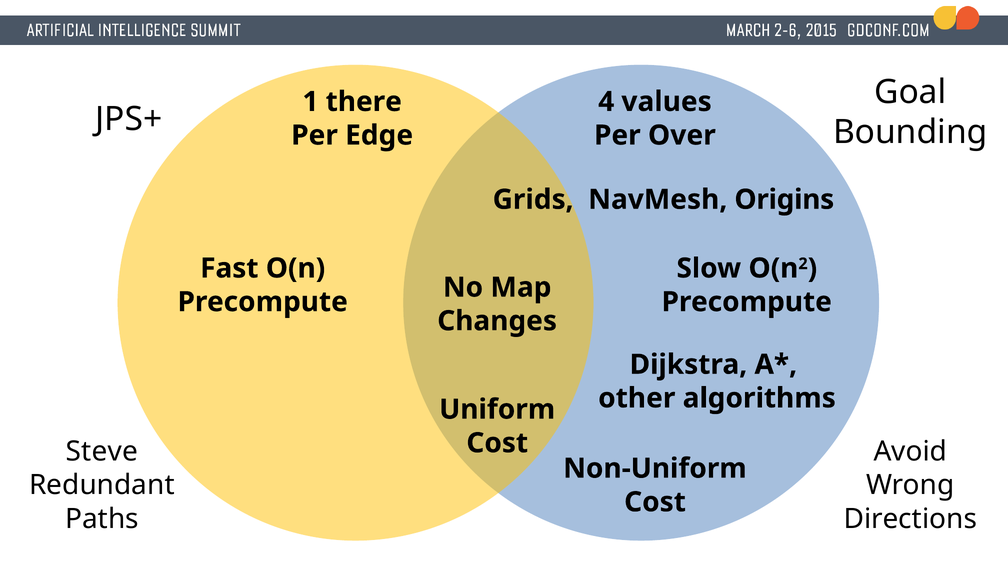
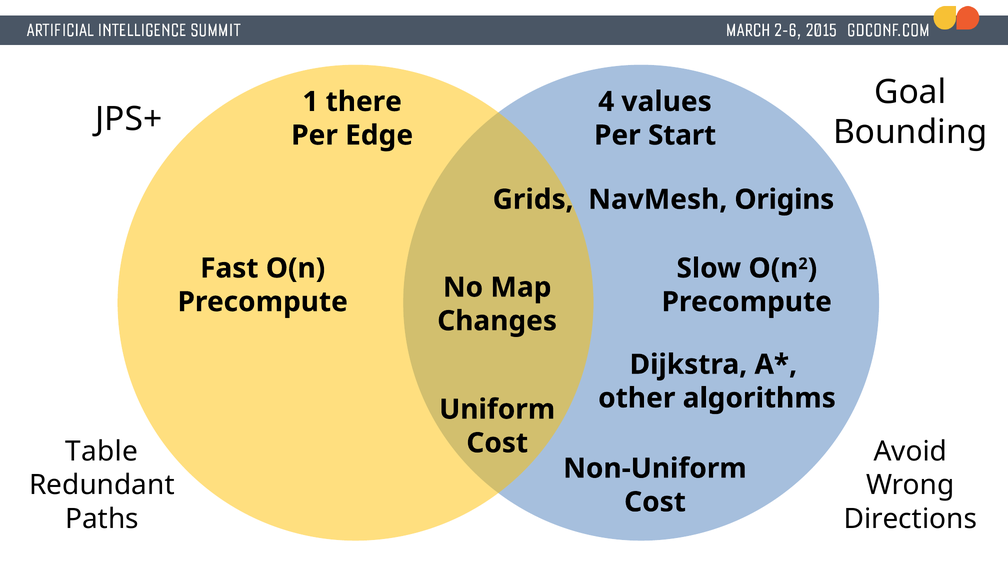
Over: Over -> Start (682, 135)
Steve: Steve -> Table (102, 452)
